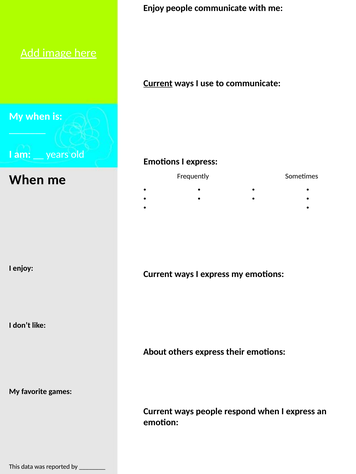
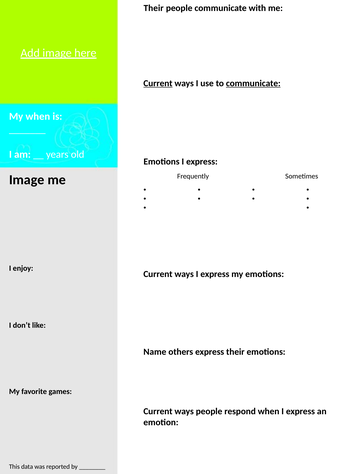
Enjoy: Enjoy -> Their (154, 8)
communicate underline: none -> present (253, 83)
When: When -> Image (27, 180)
About: About -> Name (155, 352)
